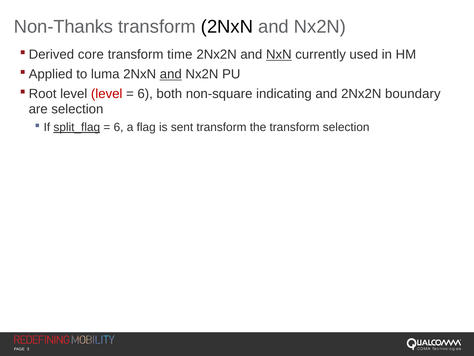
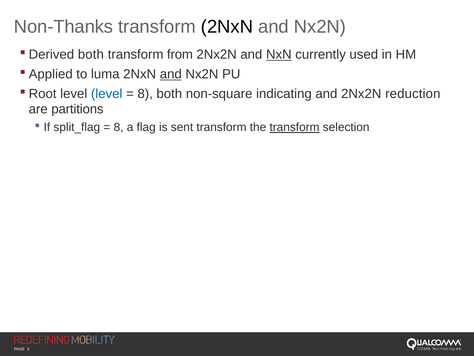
core: core -> both (91, 55)
time: time -> from (180, 55)
level colour: red -> blue (107, 94)
6: 6 -> 8 (145, 94)
boundary: boundary -> reduction (413, 94)
are selection: selection -> partitions (77, 109)
split_flag underline: present -> none (77, 127)
6: 6 -> 8 (119, 127)
transform underline: none -> present (295, 127)
